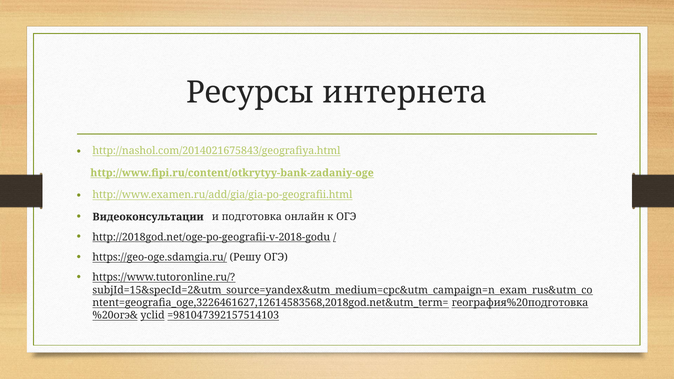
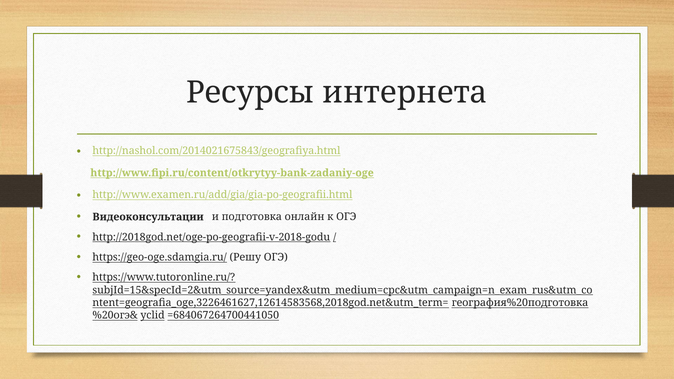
=981047392157514103: =981047392157514103 -> =684067264700441050 (223, 315)
